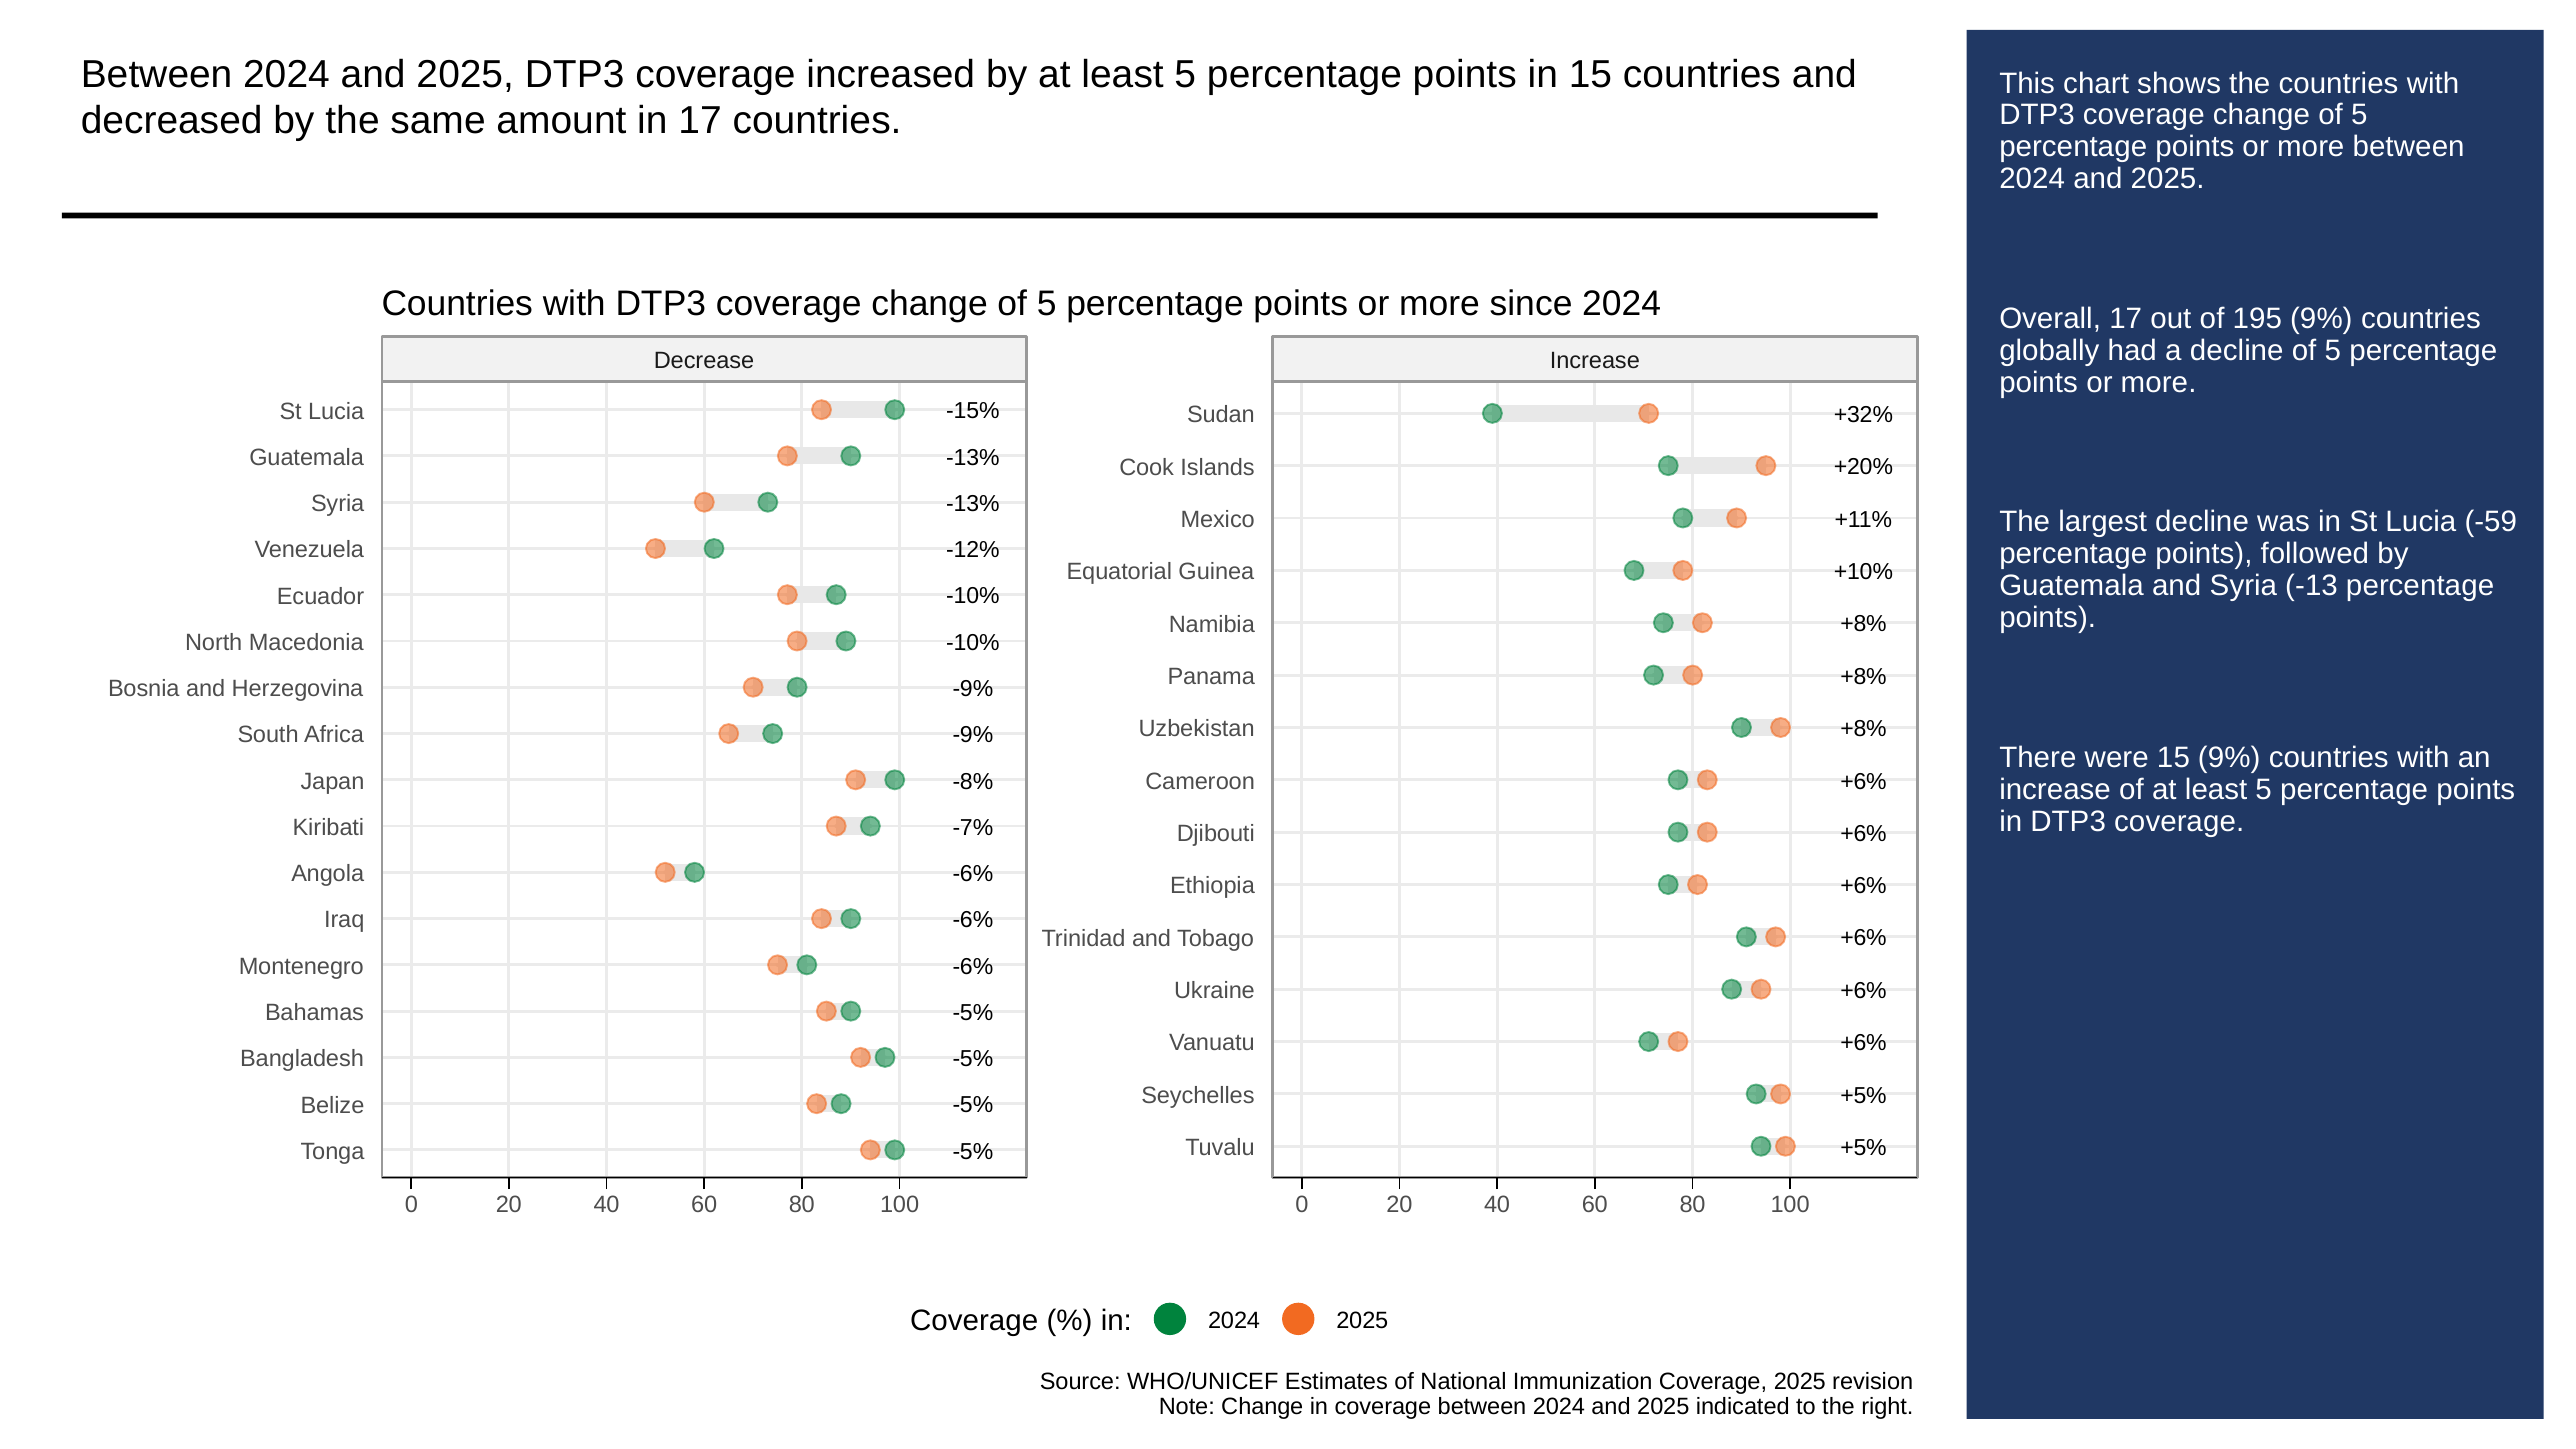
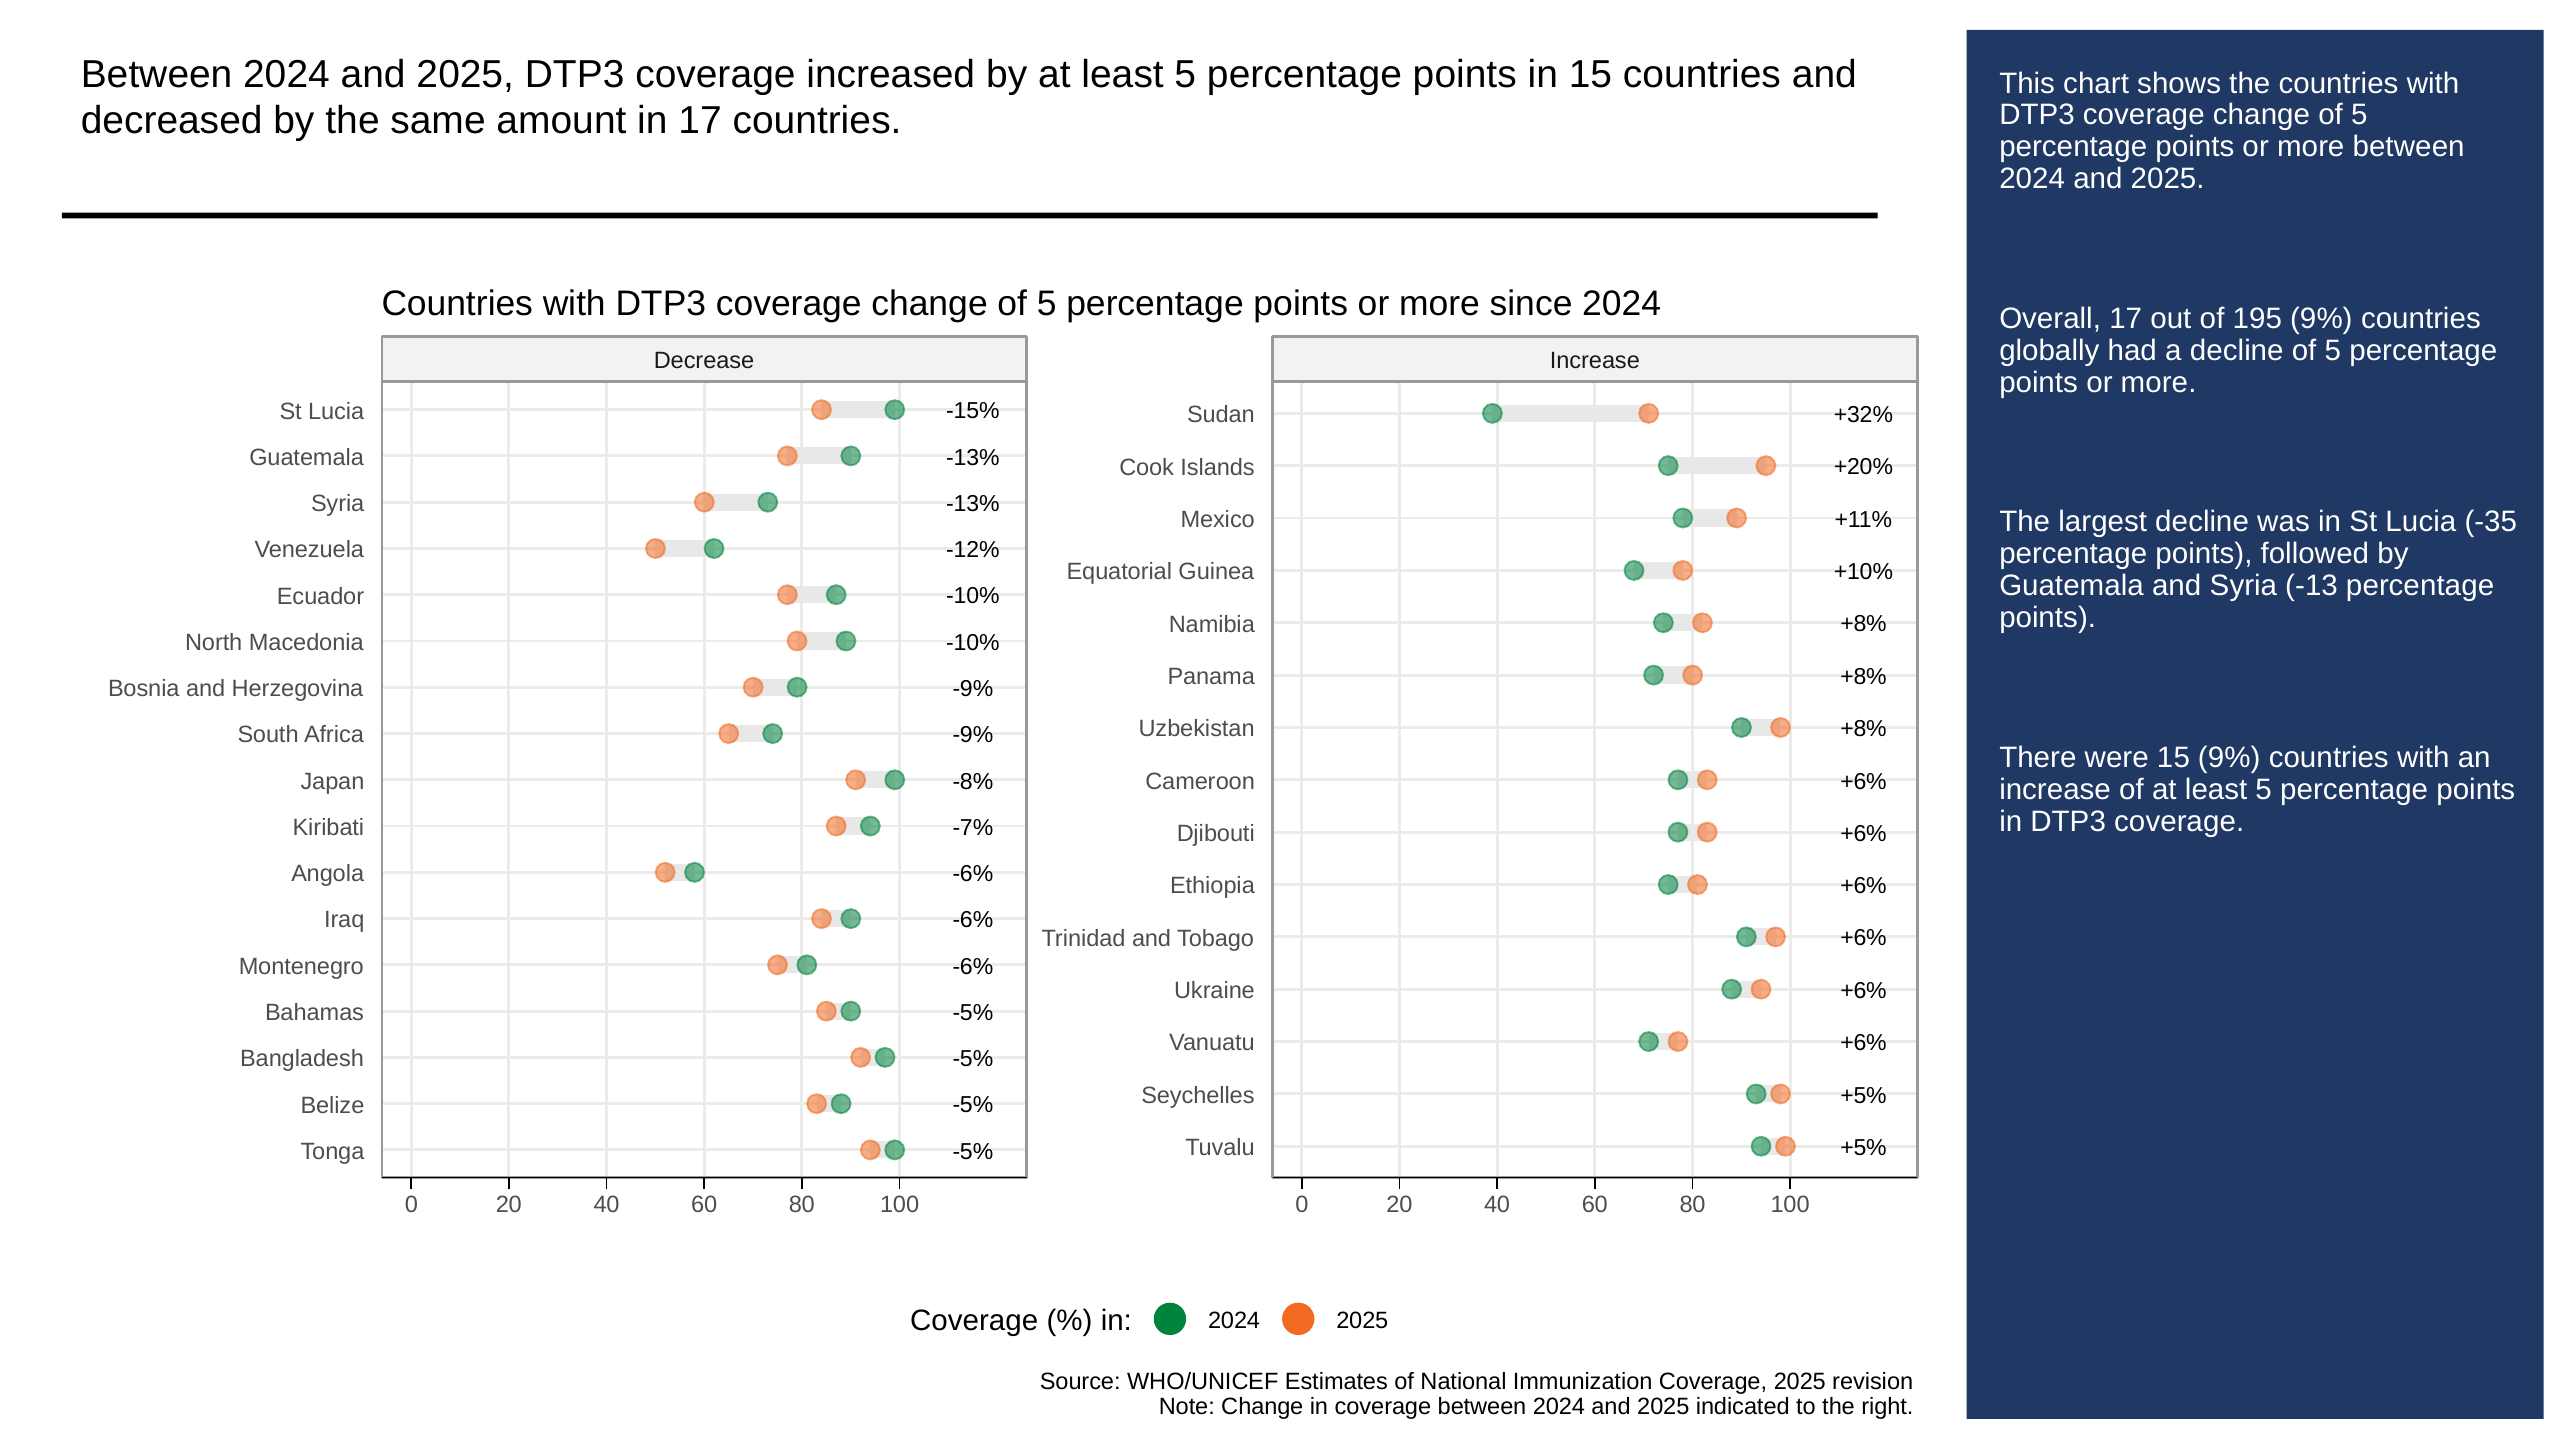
-59: -59 -> -35 (2491, 522)
